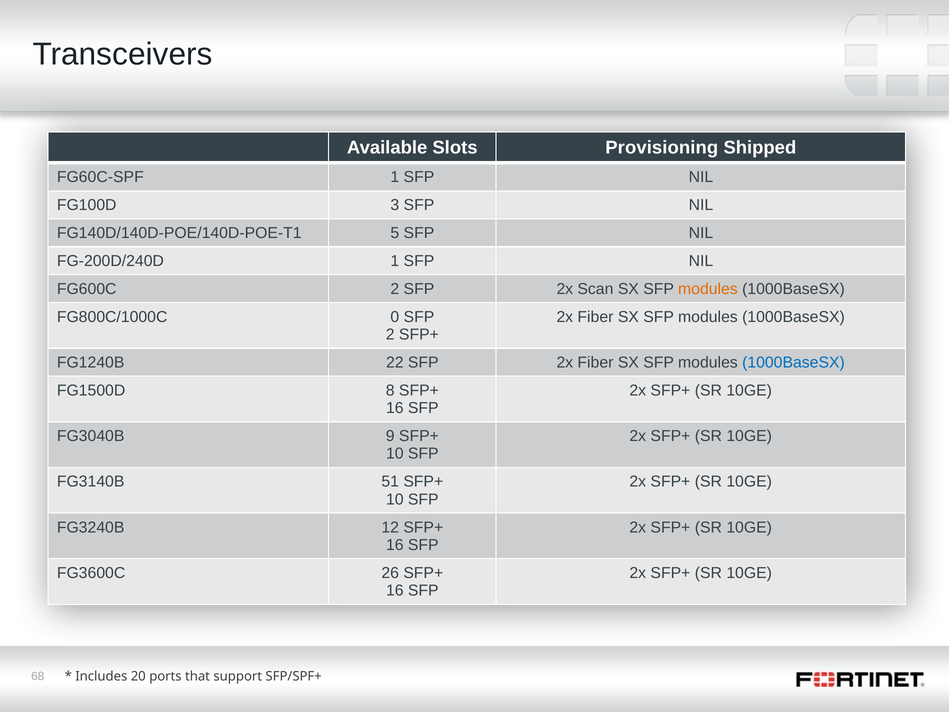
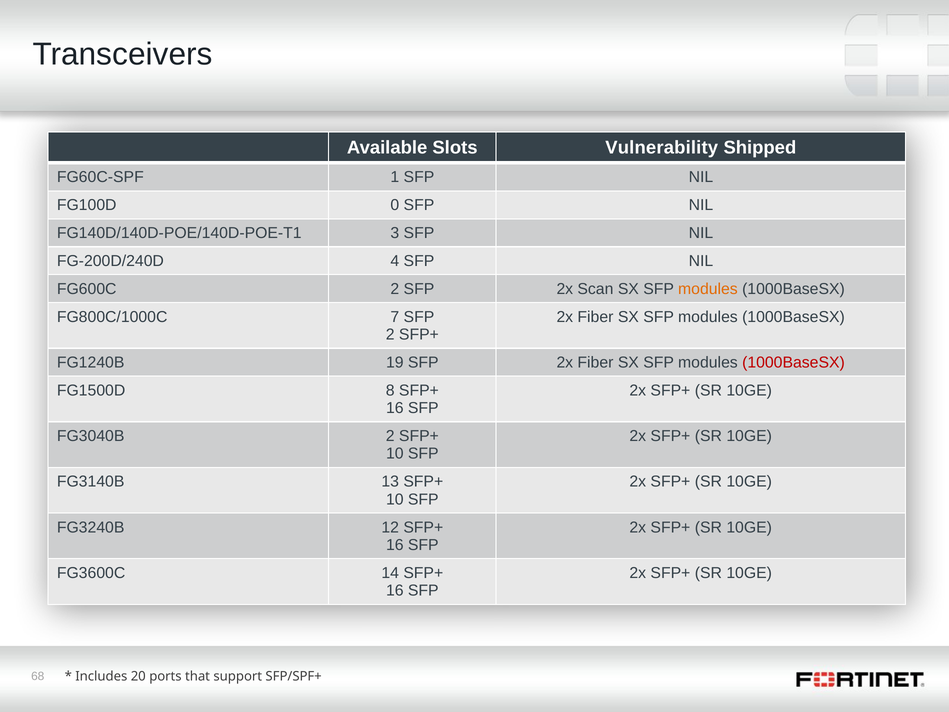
Provisioning: Provisioning -> Vulnerability (662, 148)
3: 3 -> 0 (395, 205)
5: 5 -> 3 (395, 233)
FG-200D/240D 1: 1 -> 4 (395, 261)
0: 0 -> 7 (395, 317)
22: 22 -> 19 (395, 362)
1000BaseSX colour: blue -> red (793, 362)
FG3040B 9: 9 -> 2 (390, 436)
51: 51 -> 13 (390, 482)
26: 26 -> 14 (390, 573)
